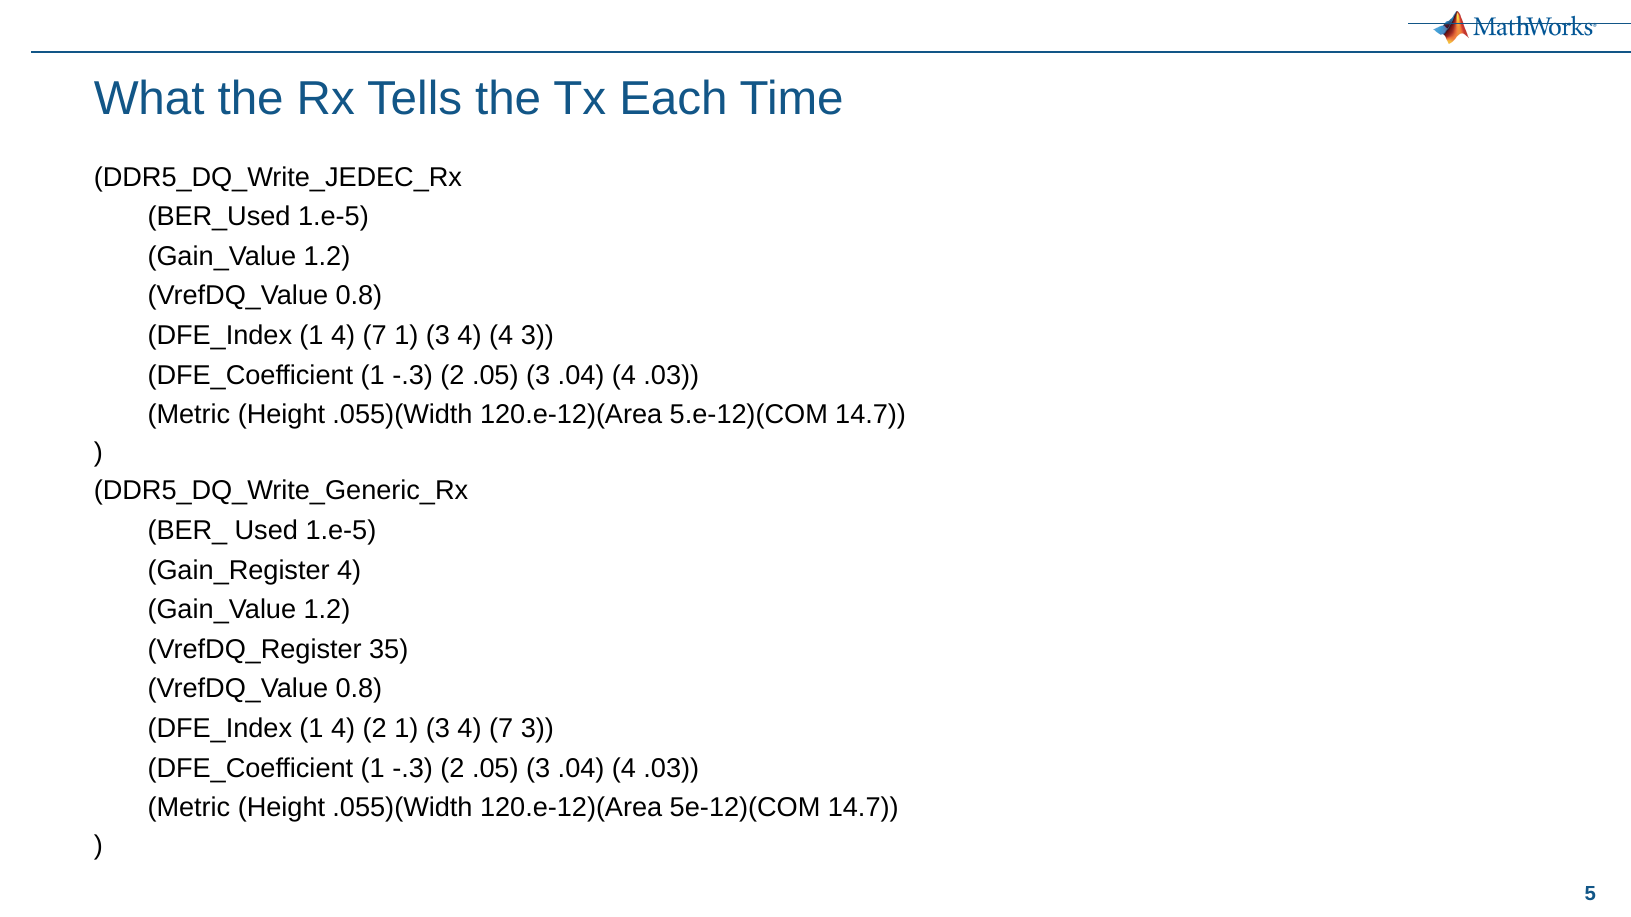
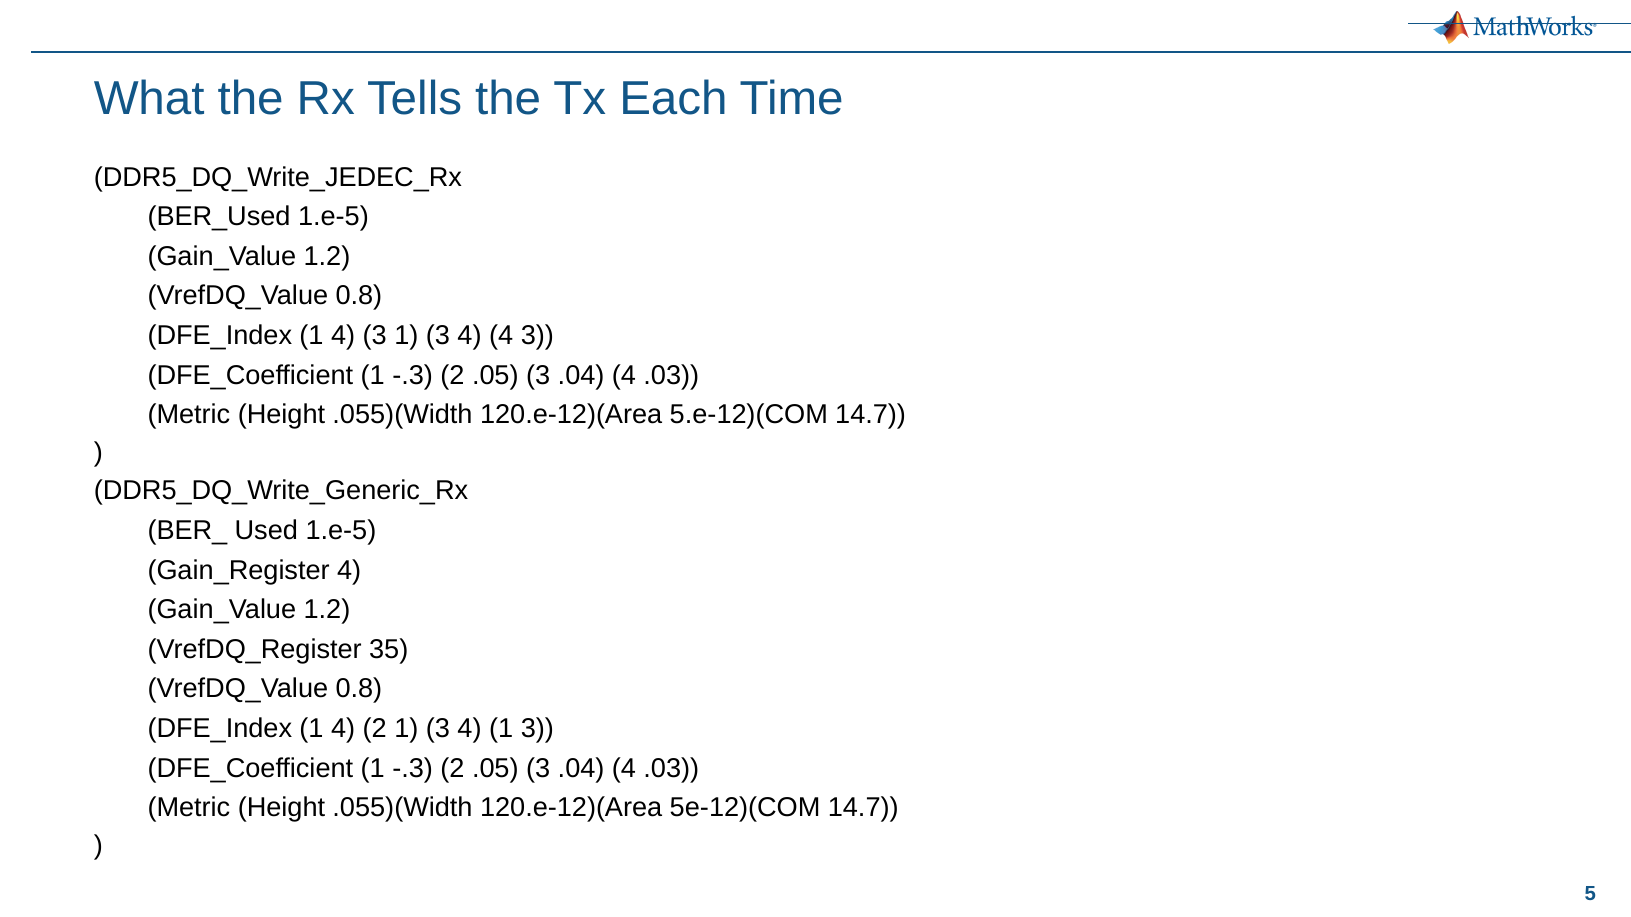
1 4 7: 7 -> 3 (375, 336)
3 4 7: 7 -> 1 (501, 729)
